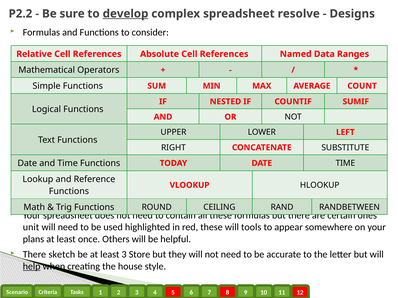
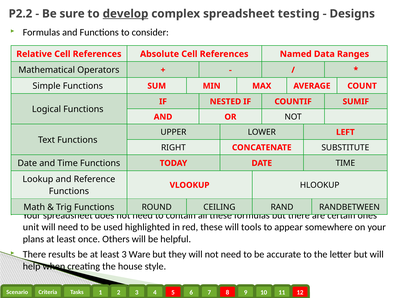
resolve: resolve -> testing (299, 14)
sketch: sketch -> results (62, 255)
Store: Store -> Ware (140, 255)
help underline: present -> none (32, 267)
